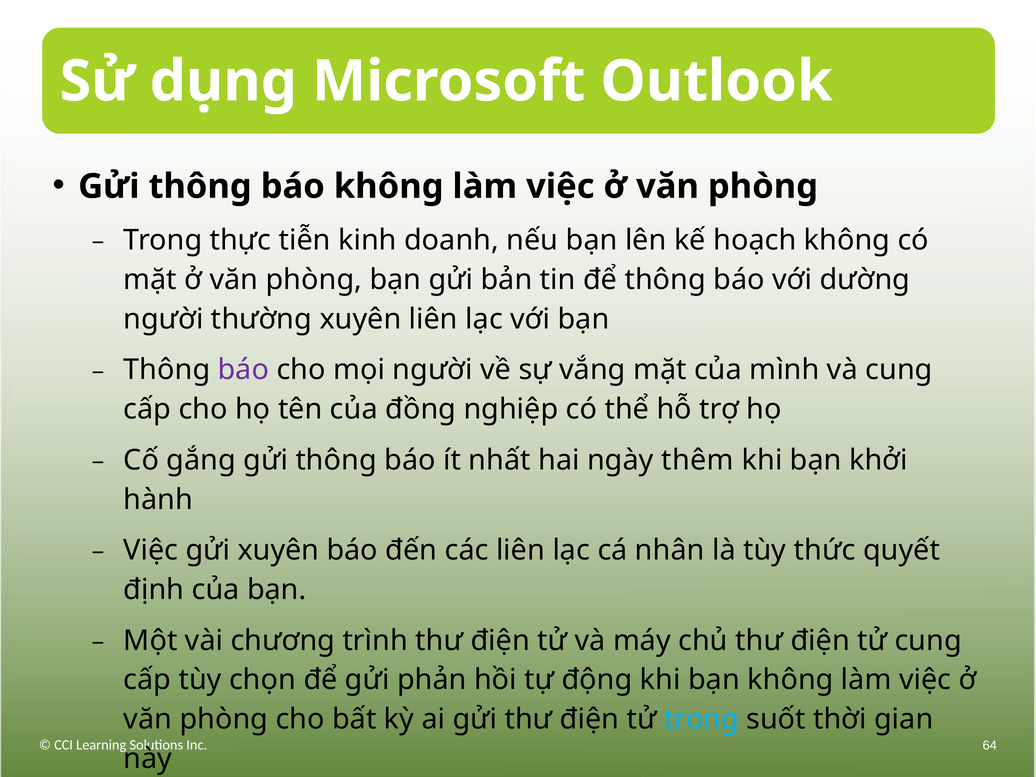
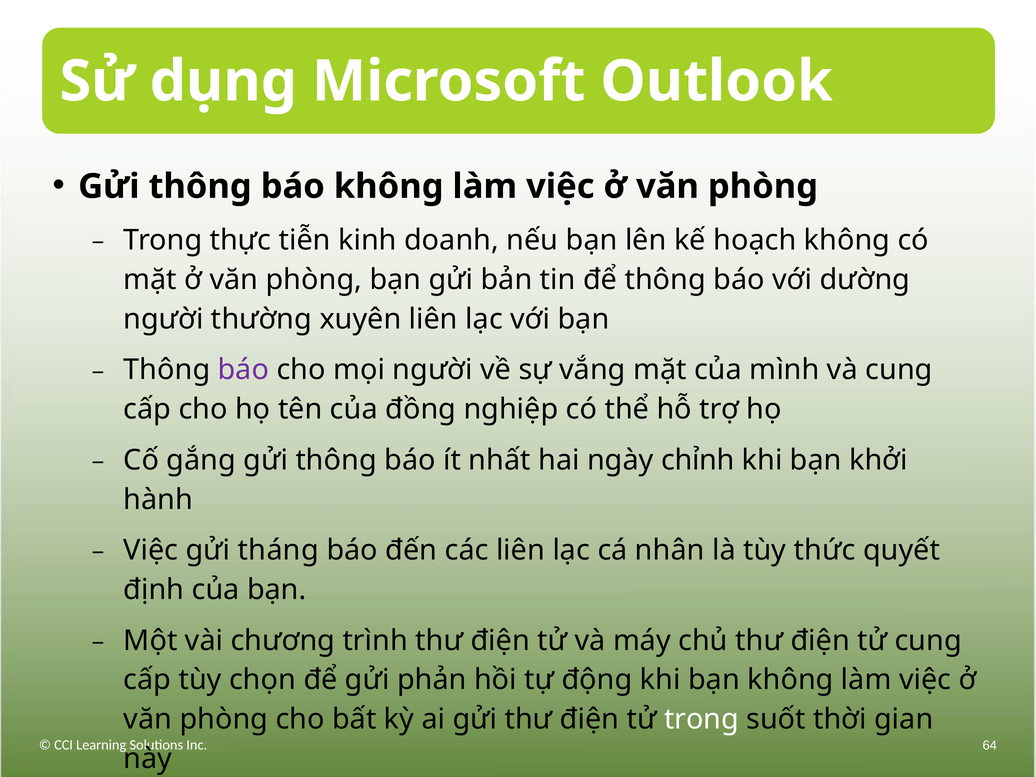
thêm: thêm -> chỉnh (698, 460)
gửi xuyên: xuyên -> tháng (278, 550)
trong colour: light blue -> white (701, 719)
